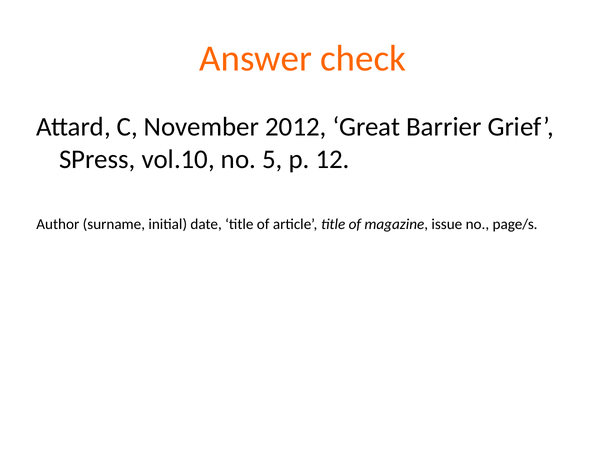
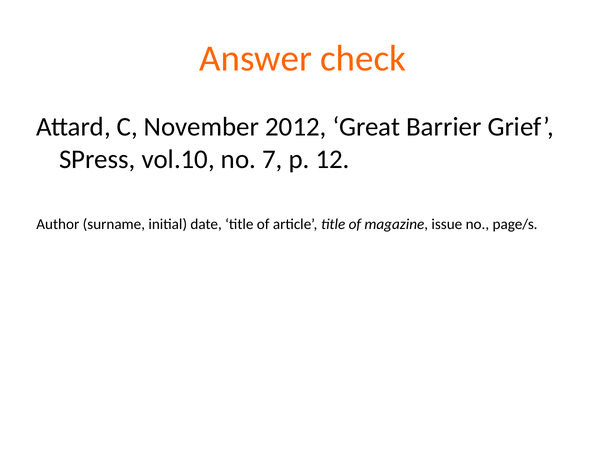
5: 5 -> 7 (272, 159)
